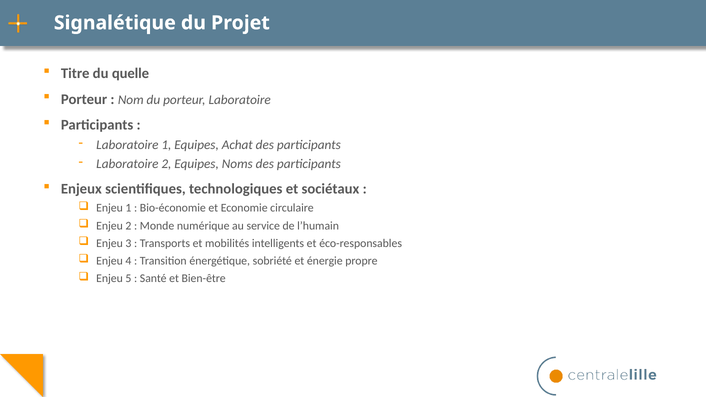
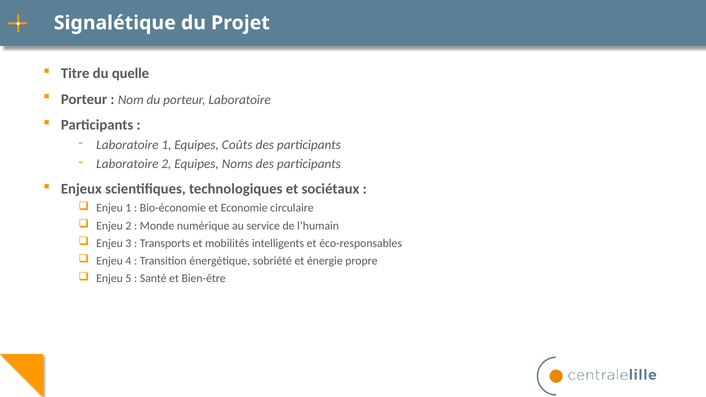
Achat: Achat -> Coûts (237, 145)
